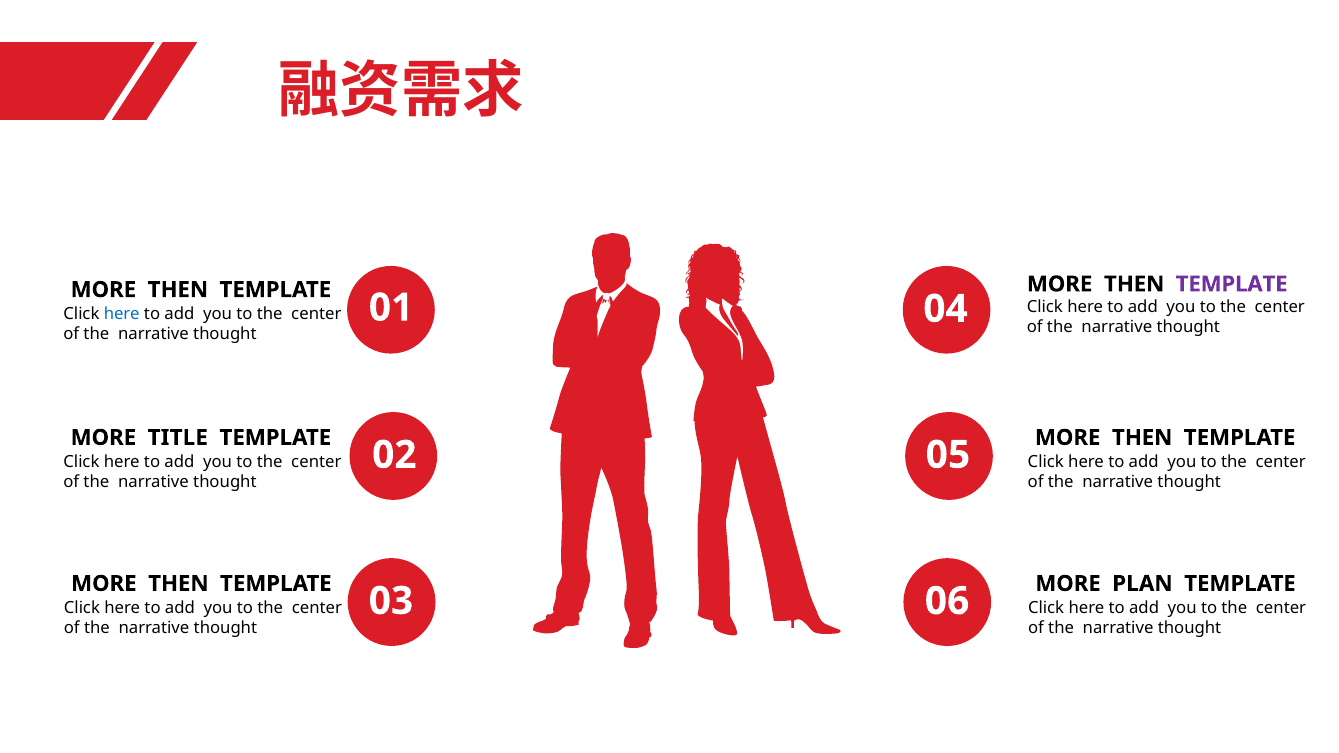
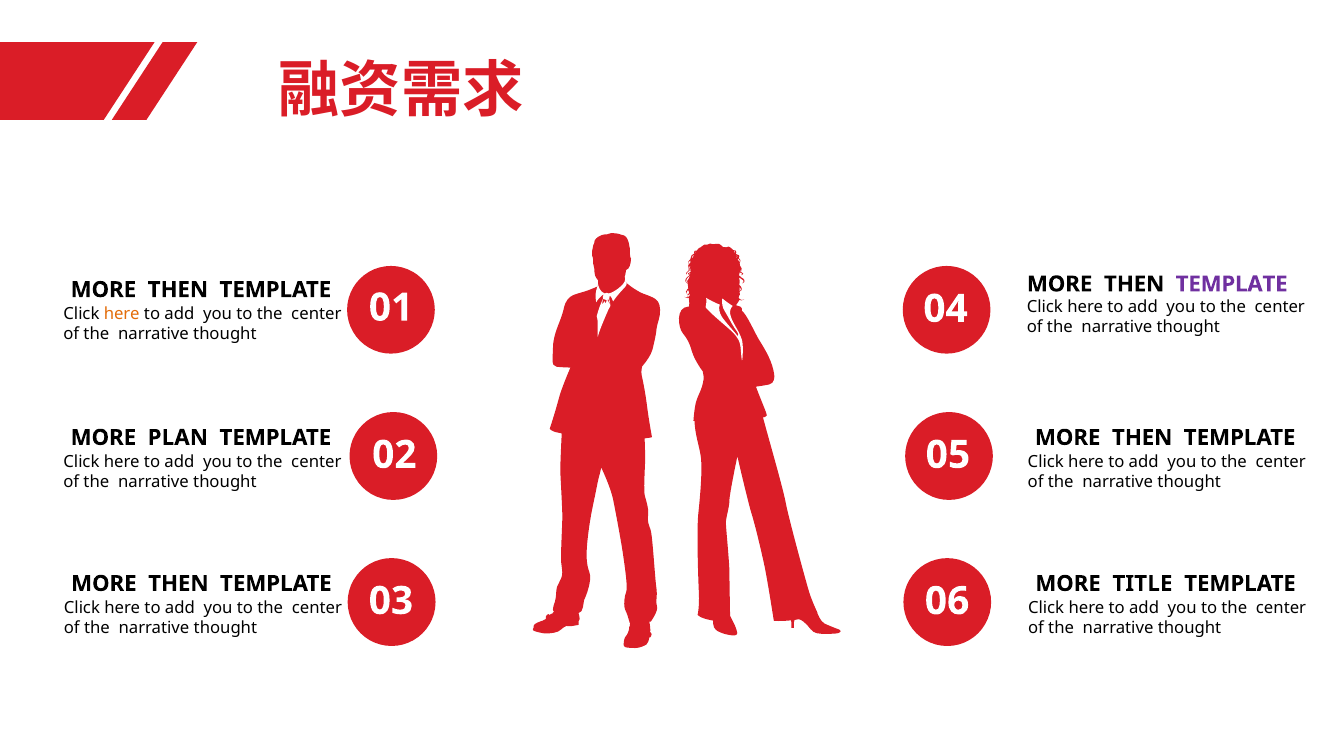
here colour: blue -> orange (122, 314)
TITLE: TITLE -> PLAN (178, 438)
PLAN: PLAN -> TITLE (1142, 584)
